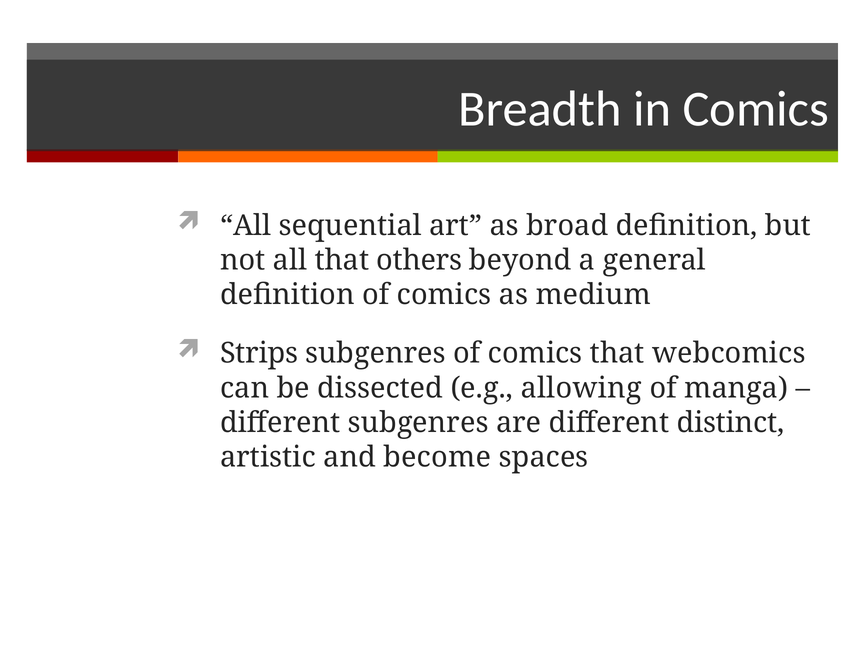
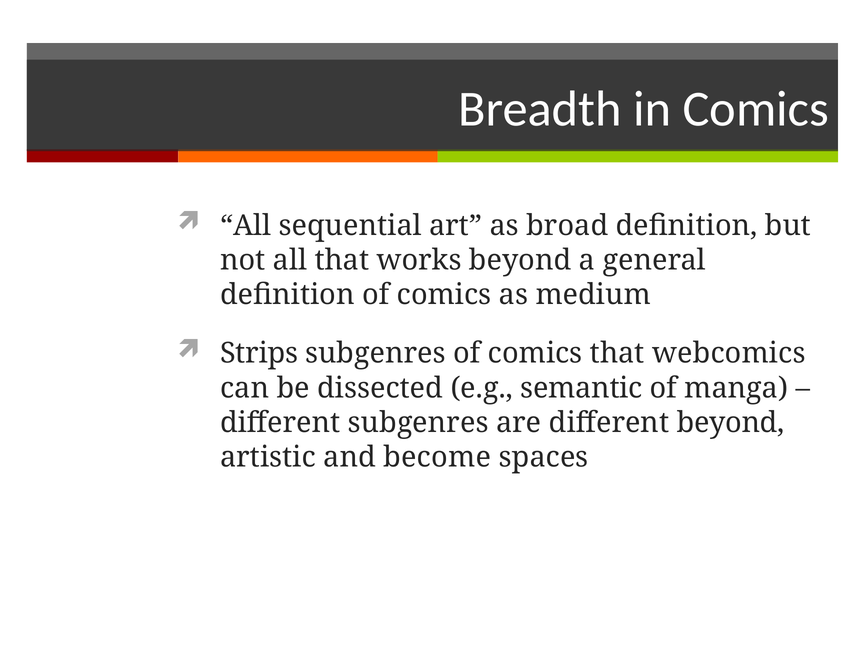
others: others -> works (419, 260)
allowing: allowing -> semantic (581, 388)
different distinct: distinct -> beyond (731, 423)
